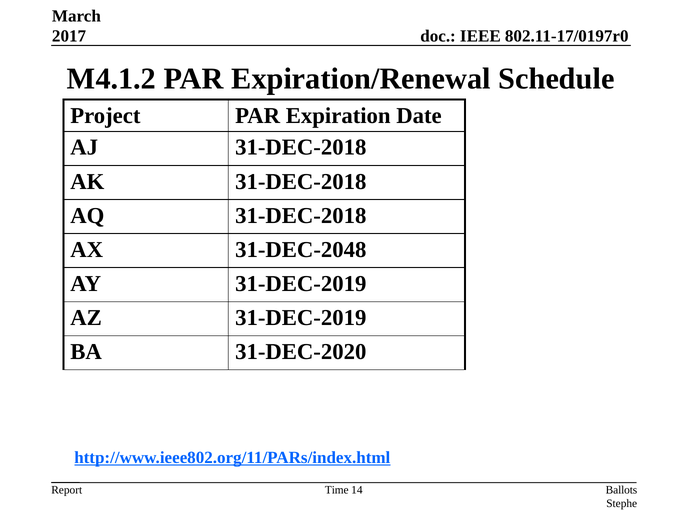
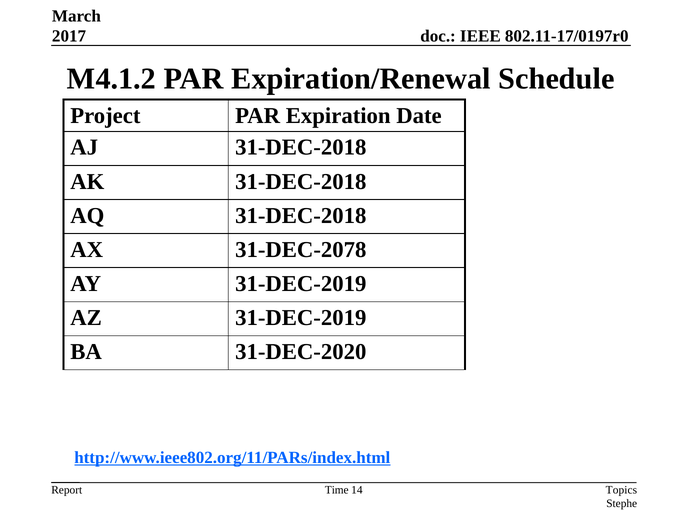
31-DEC-2048: 31-DEC-2048 -> 31-DEC-2078 (301, 250)
Ballots: Ballots -> Topics (621, 491)
